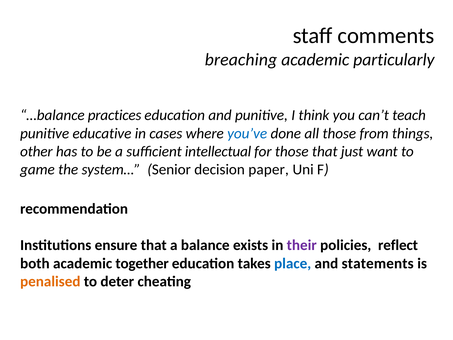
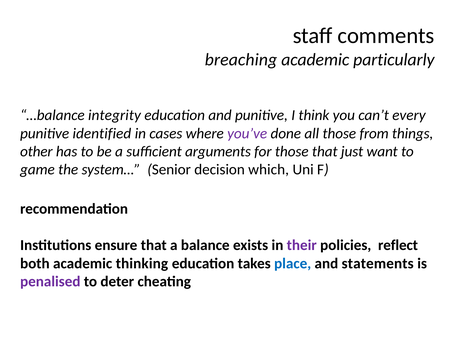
practices: practices -> integrity (114, 115)
teach: teach -> every (409, 115)
educative: educative -> identified (102, 133)
you’ve colour: blue -> purple (247, 133)
intellectual: intellectual -> arguments (218, 151)
paper: paper -> which (269, 170)
together: together -> thinking (142, 263)
penalised colour: orange -> purple (50, 281)
